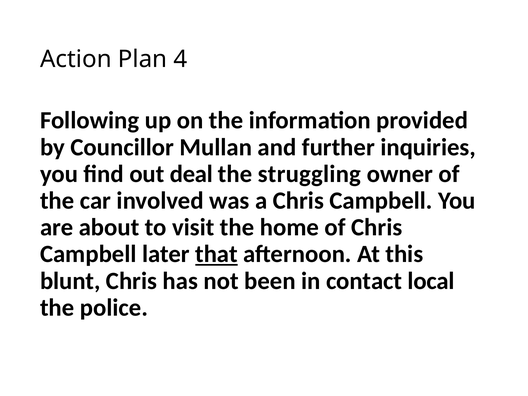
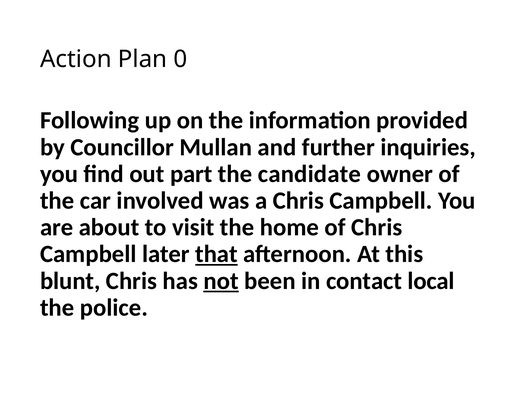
4: 4 -> 0 (180, 59)
deal: deal -> part (191, 174)
struggling: struggling -> candidate (309, 174)
not underline: none -> present (221, 281)
